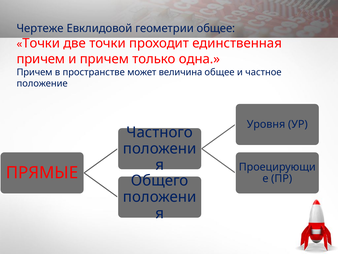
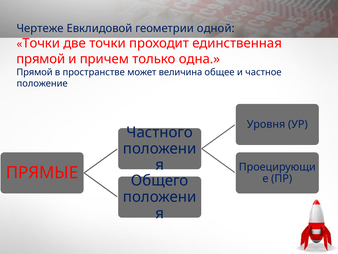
геометрии общее: общее -> одной (216, 28)
причем: причем -> прямой (41, 59)
Причем: Причем -> Прямой (35, 72)
